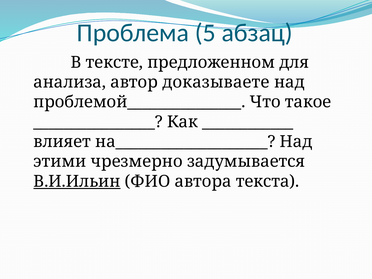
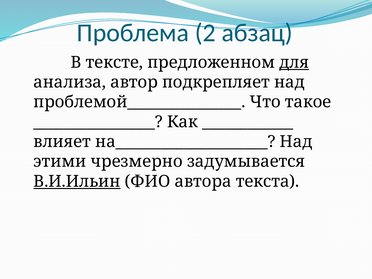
5: 5 -> 2 (205, 33)
для underline: none -> present (294, 62)
доказываете: доказываете -> подкрепляет (216, 82)
